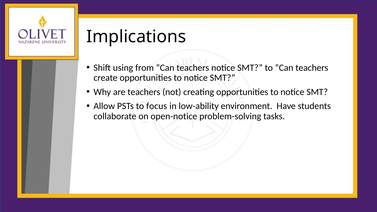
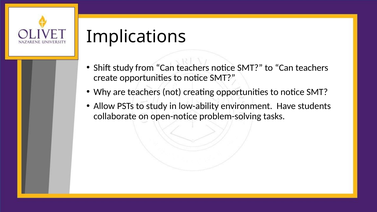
Shift using: using -> study (123, 68)
to focus: focus -> study (157, 106)
